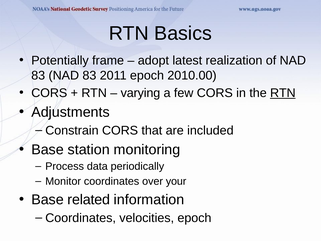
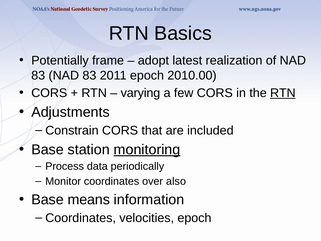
monitoring underline: none -> present (147, 149)
your: your -> also (176, 181)
related: related -> means (89, 199)
